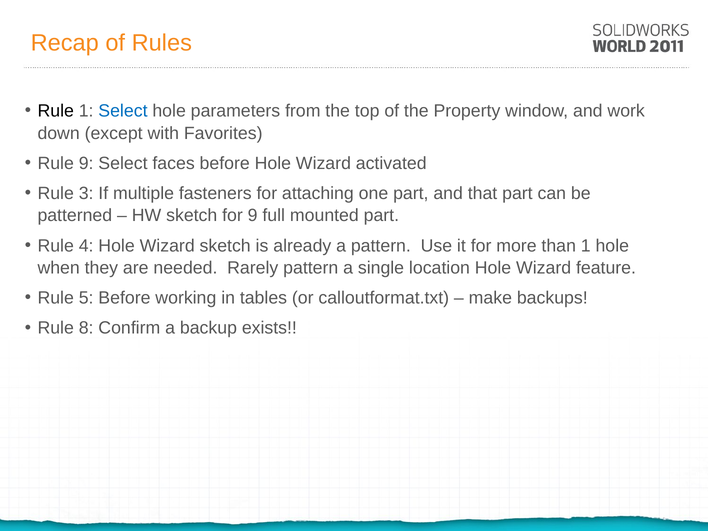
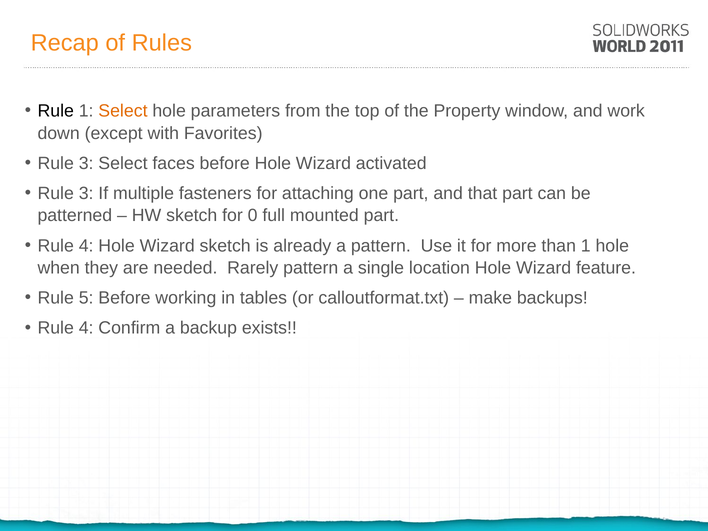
Select colour: blue -> orange (123, 111)
9: 9 -> 3 (86, 163)
for 9: 9 -> 0 (253, 216)
8: 8 -> 4 (86, 328)
